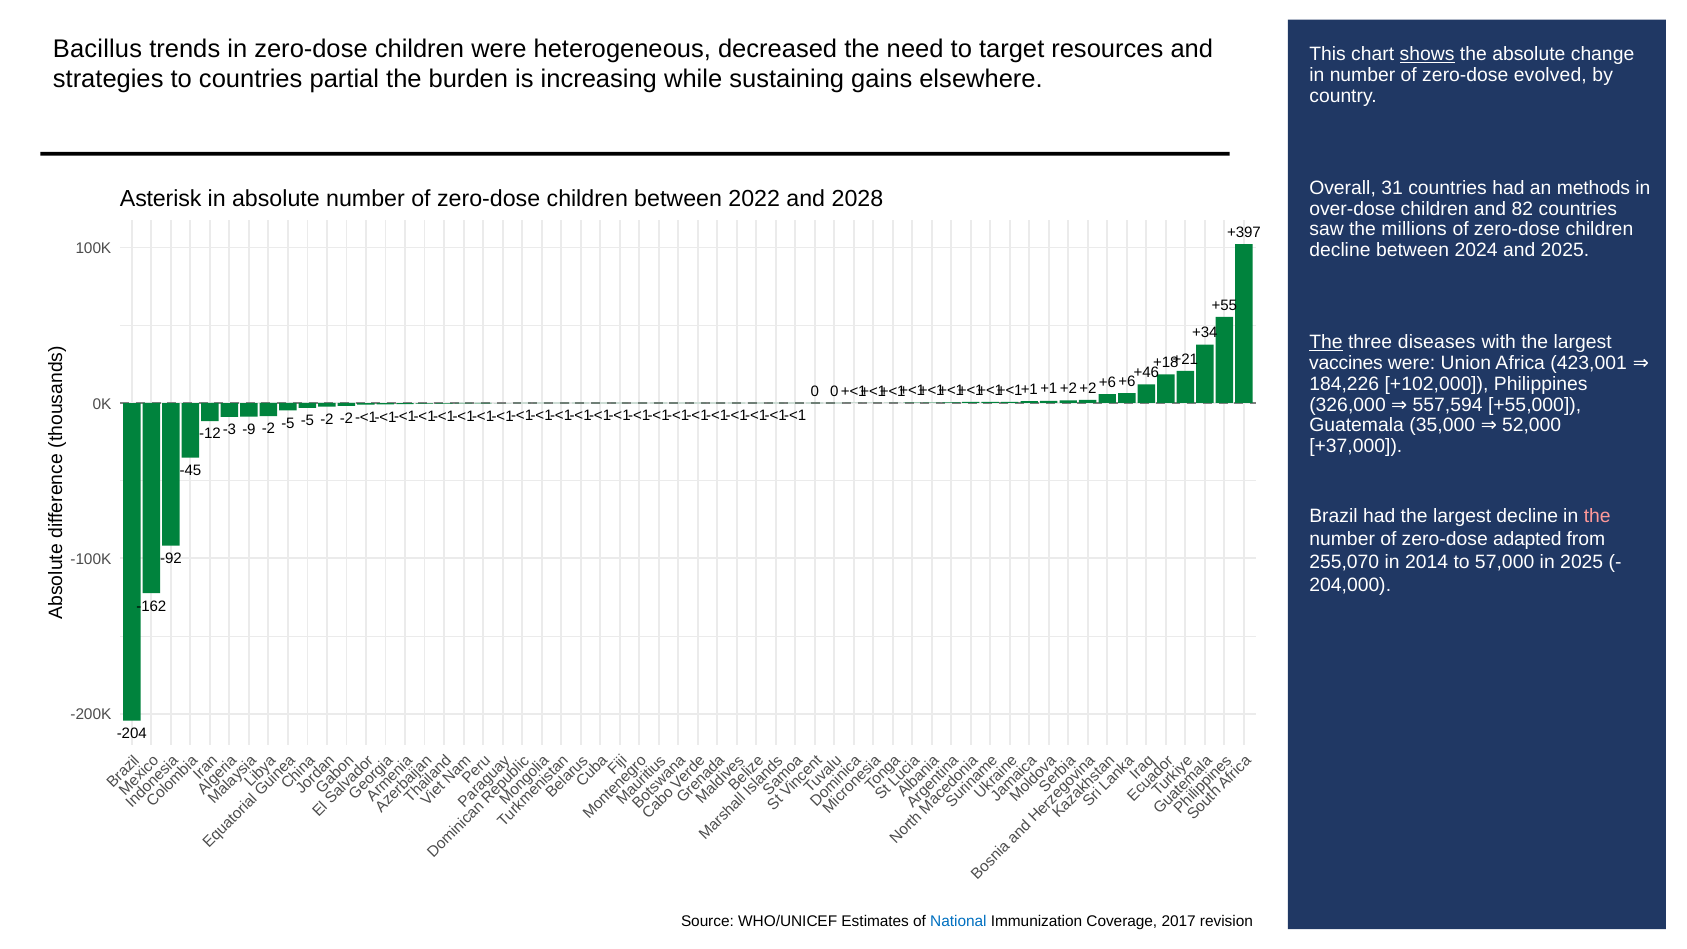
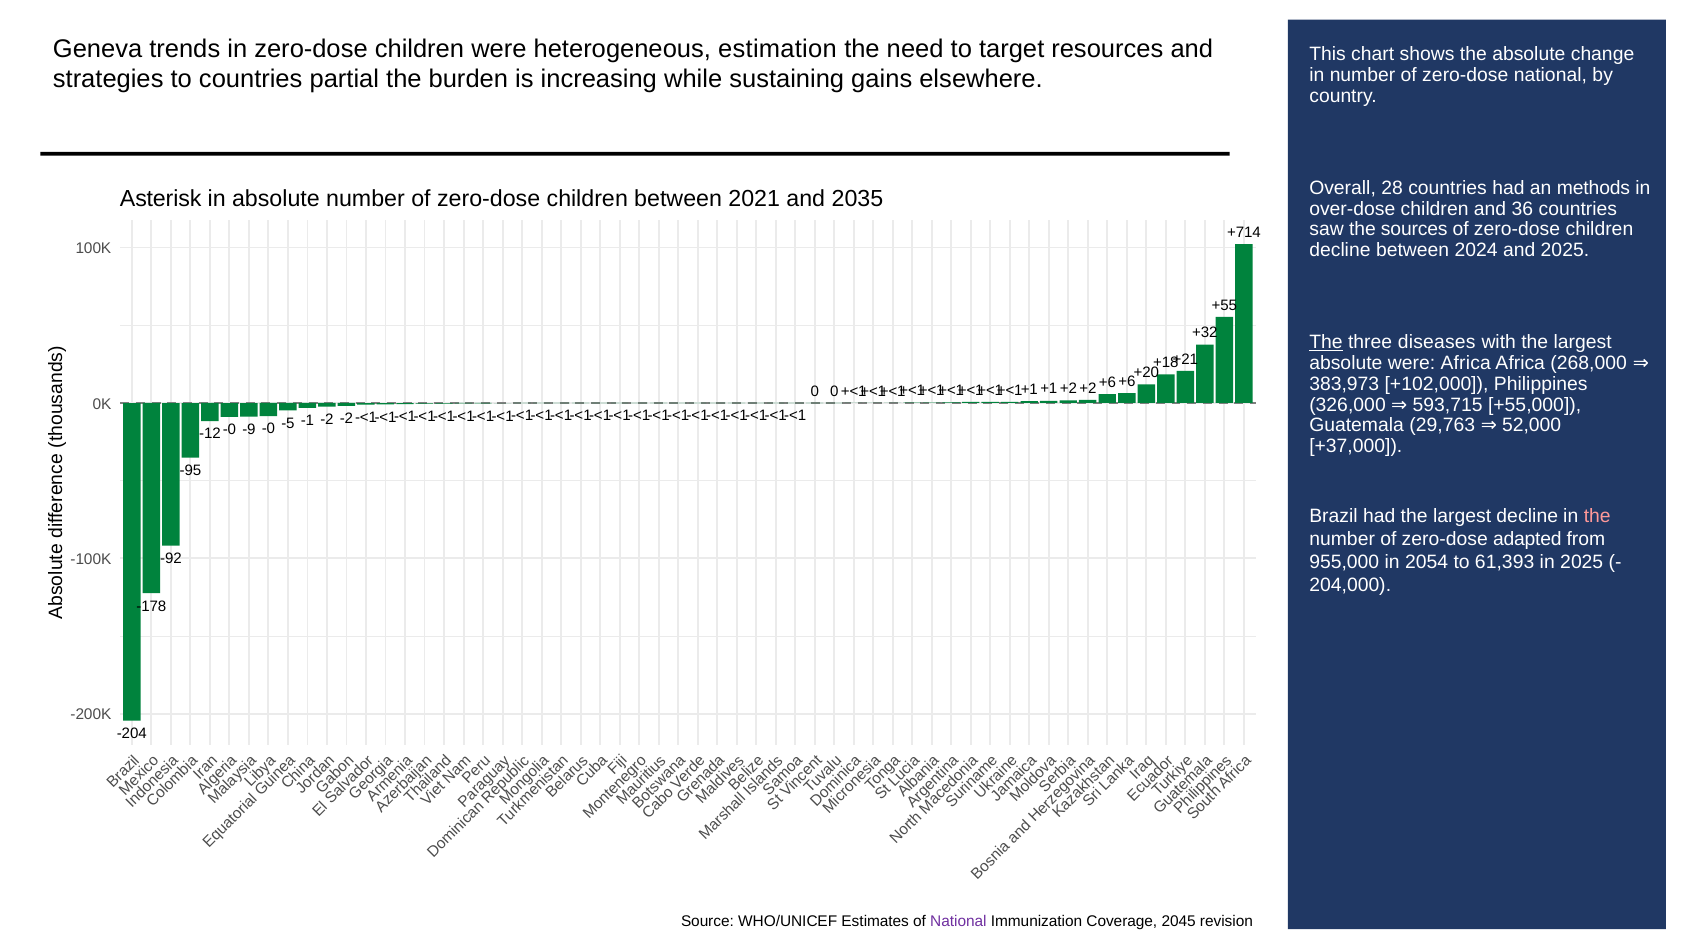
Bacillus: Bacillus -> Geneva (98, 49)
decreased: decreased -> estimation (777, 49)
shows underline: present -> none (1427, 55)
zero-dose evolved: evolved -> national (1550, 75)
31: 31 -> 28 (1392, 188)
2022: 2022 -> 2021 (754, 199)
2028: 2028 -> 2035 (857, 199)
82: 82 -> 36 (1522, 209)
millions: millions -> sources (1414, 230)
+397: +397 -> +714 (1244, 232)
+34: +34 -> +32 (1205, 333)
vaccines: vaccines -> absolute (1346, 363)
were Union: Union -> Africa (1466, 363)
423,001: 423,001 -> 268,000 (1589, 363)
+46: +46 -> +20 (1146, 372)
184,226: 184,226 -> 383,973 (1344, 384)
557,594: 557,594 -> 593,715 (1448, 405)
35,000: 35,000 -> 29,763 (1442, 425)
-12 -3: -3 -> -0 (229, 430)
-9 -2: -2 -> -0 (268, 429)
-5 -5: -5 -> -1 (307, 421)
-45: -45 -> -95 (191, 471)
255,070: 255,070 -> 955,000 (1344, 562)
2014: 2014 -> 2054 (1427, 562)
57,000: 57,000 -> 61,393 (1505, 562)
-162: -162 -> -178 (151, 606)
National colour: blue -> purple (958, 921)
2017: 2017 -> 2045 (1179, 921)
